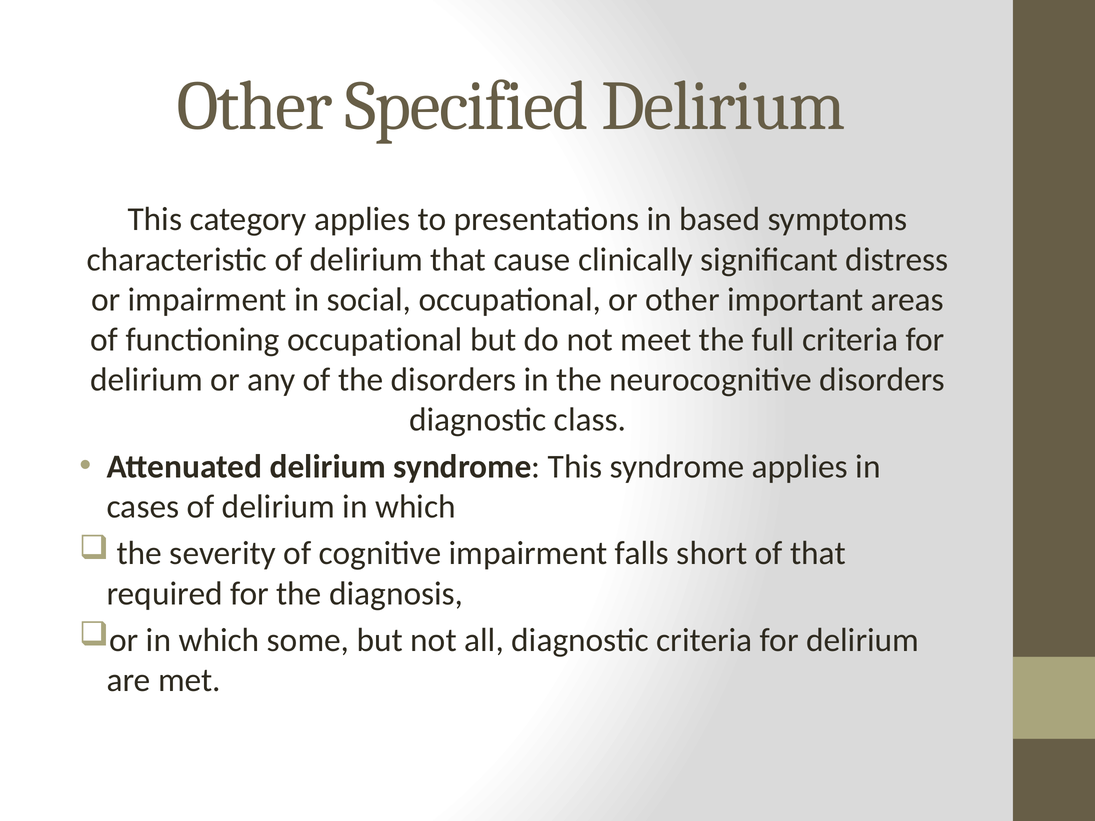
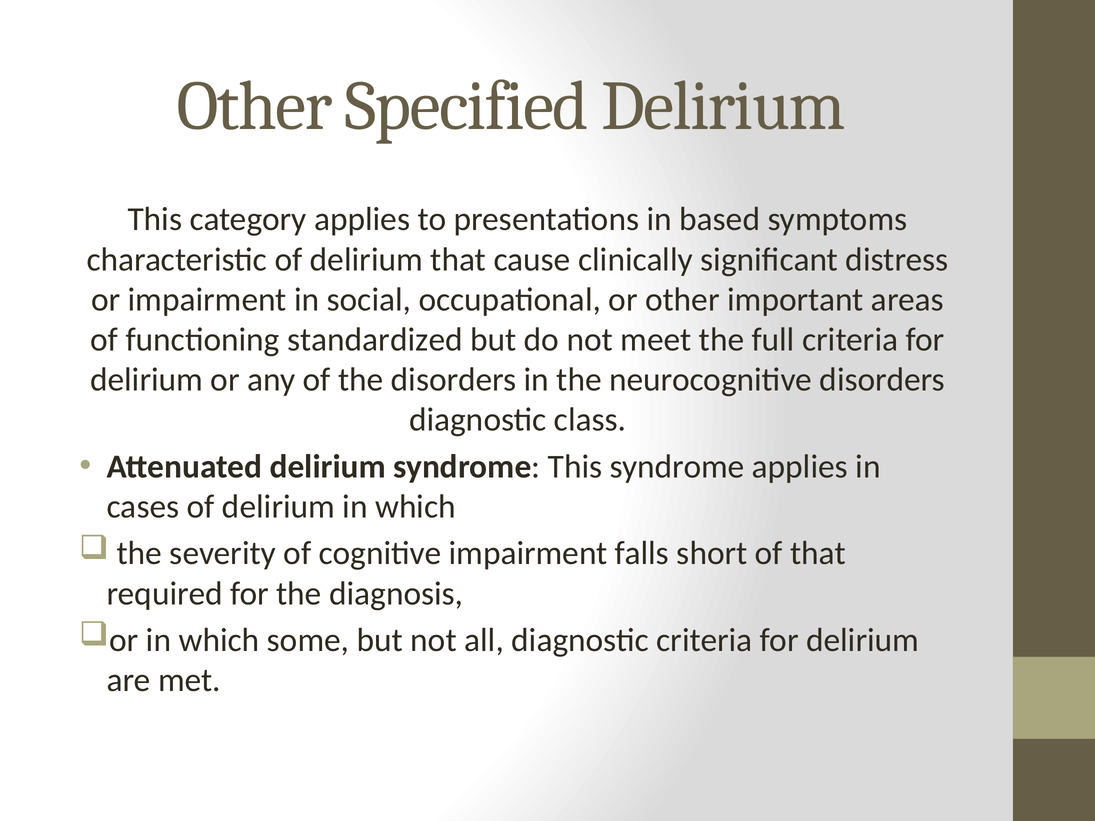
functioning occupational: occupational -> standardized (375, 340)
